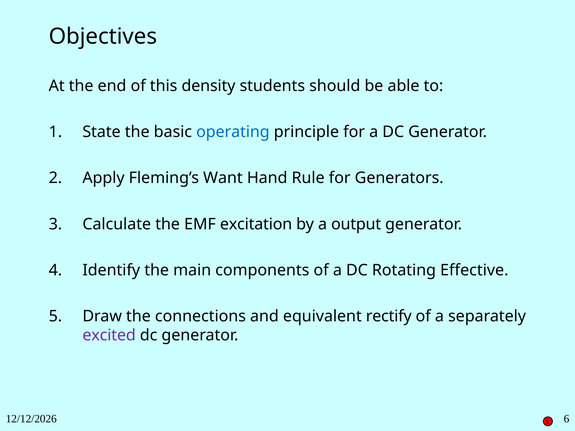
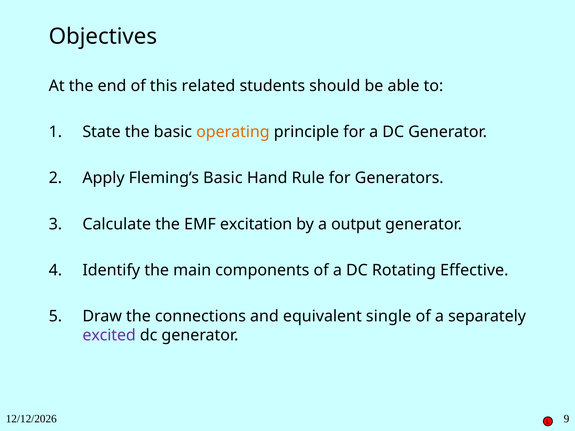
density: density -> related (208, 86)
operating colour: blue -> orange (233, 132)
Fleming’s Want: Want -> Basic (223, 178)
rectify: rectify -> single (389, 316)
6: 6 -> 9 (566, 419)
